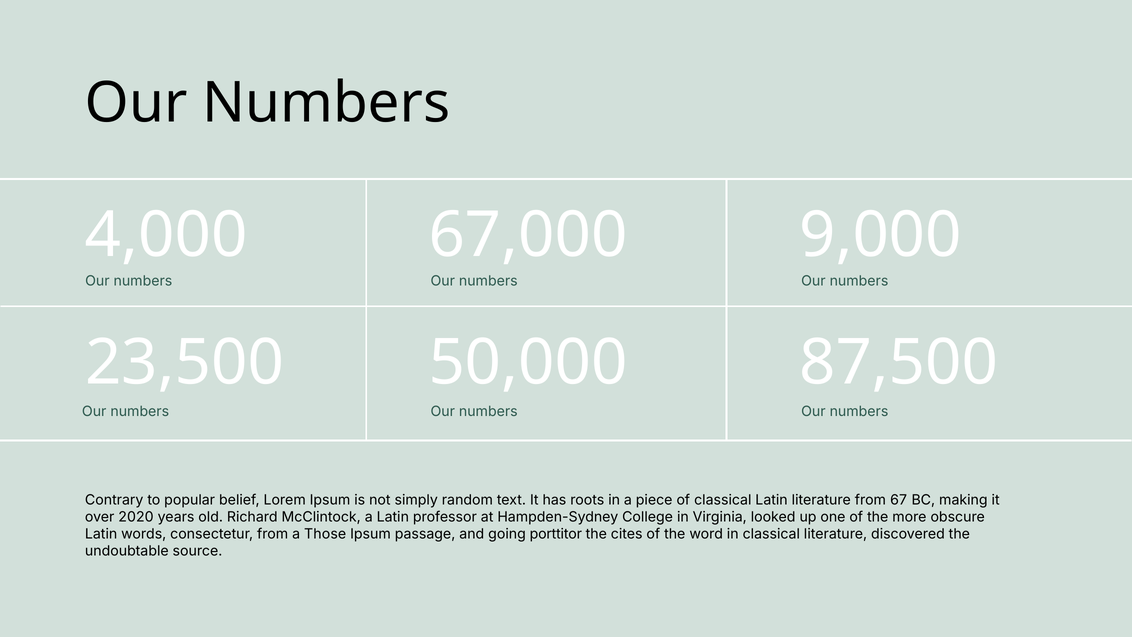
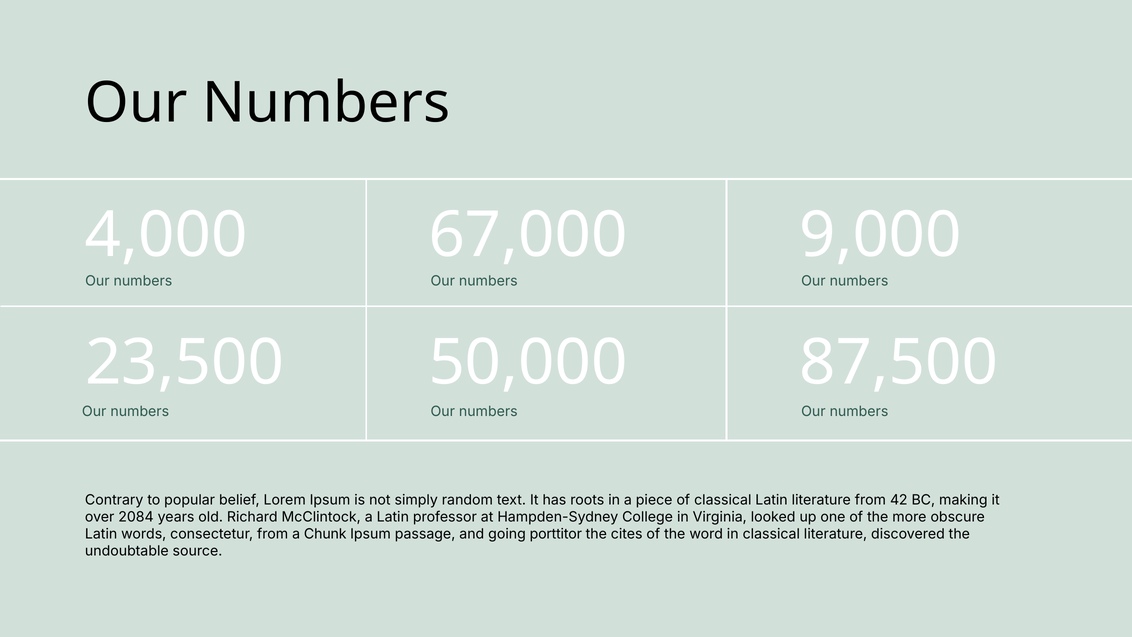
67: 67 -> 42 (899, 500)
2020: 2020 -> 2084 (136, 517)
Those: Those -> Chunk (325, 534)
